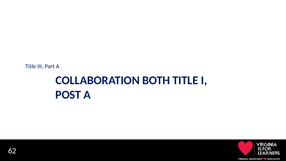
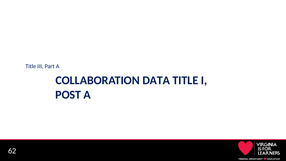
BOTH: BOTH -> DATA (156, 80)
